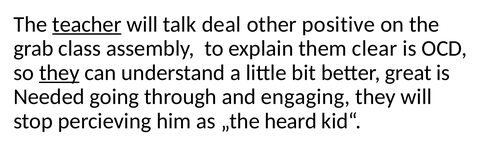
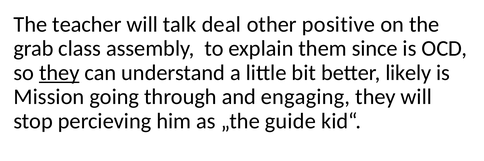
teacher underline: present -> none (87, 25)
clear: clear -> since (375, 49)
great: great -> likely (408, 73)
Needed: Needed -> Mission (49, 97)
heard: heard -> guide (290, 121)
